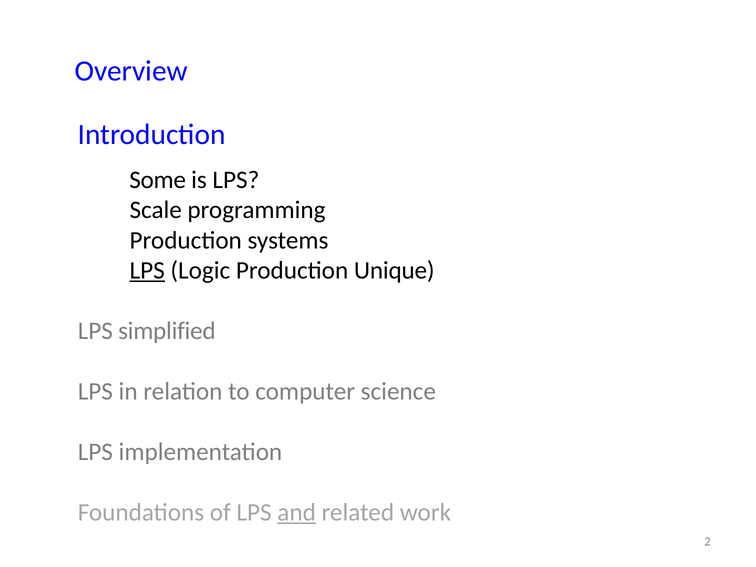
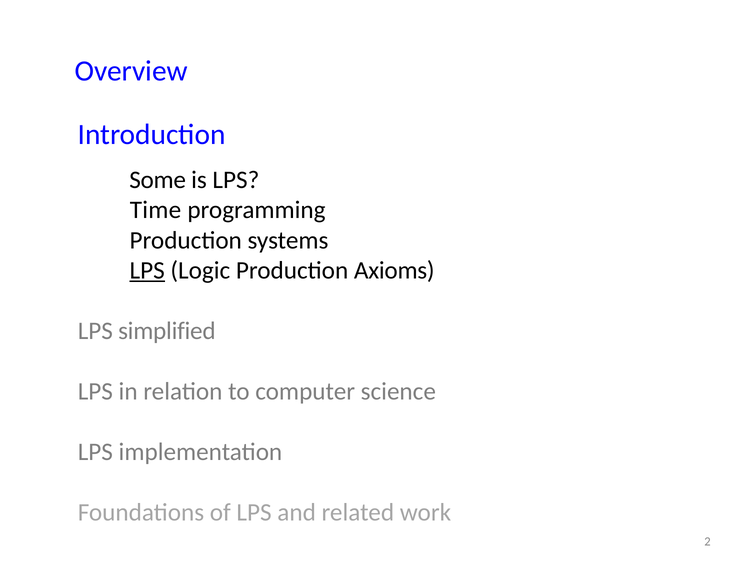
Scale: Scale -> Time (156, 210)
Unique: Unique -> Axioms (394, 271)
and underline: present -> none (297, 512)
